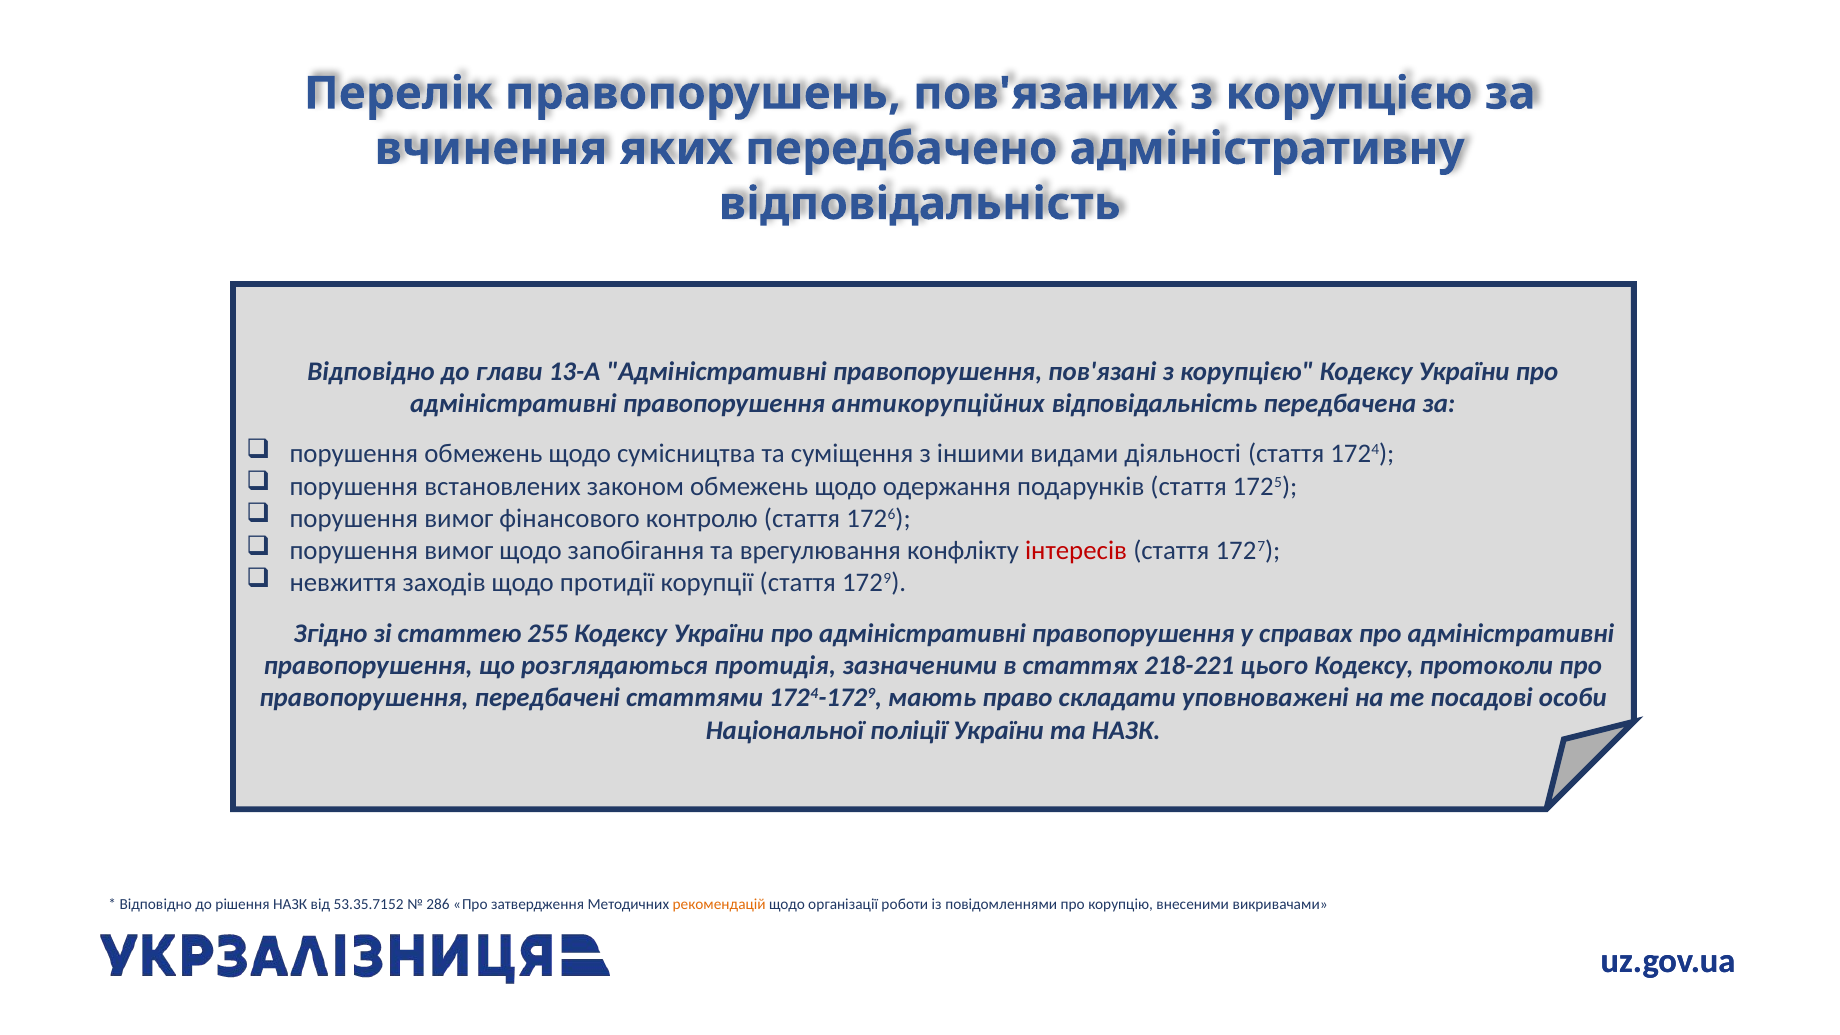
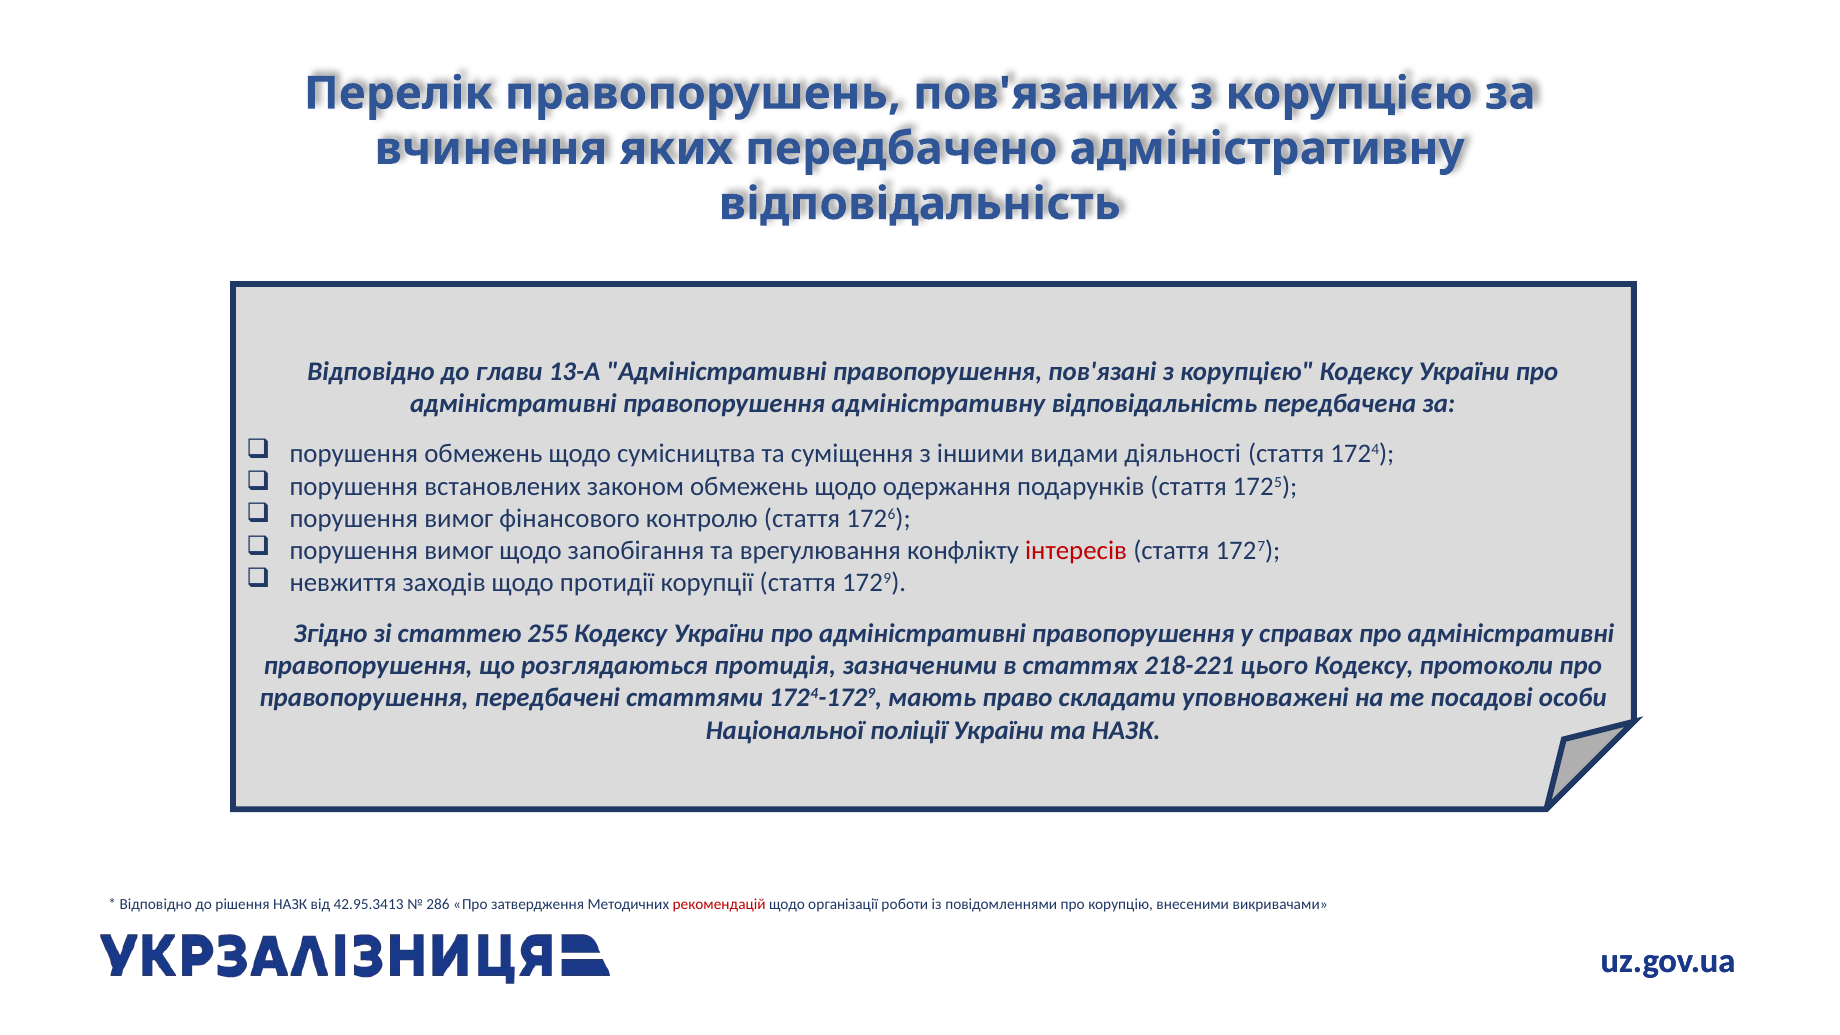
правопорушення антикорупційних: антикорупційних -> адміністративну (938, 404)
53.35.7152: 53.35.7152 -> 42.95.3413 (369, 904)
рекомендацій colour: orange -> red (719, 904)
